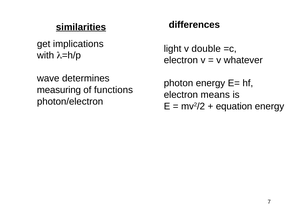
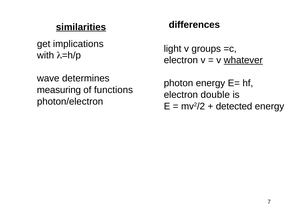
double: double -> groups (206, 49)
whatever underline: none -> present (243, 60)
means: means -> double (215, 95)
equation: equation -> detected (234, 106)
